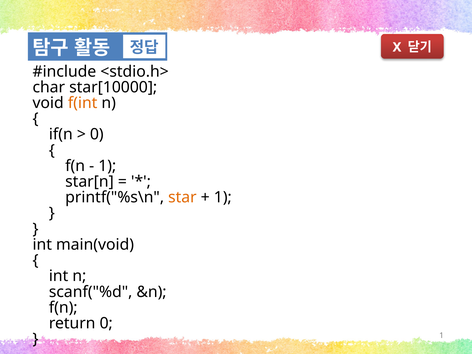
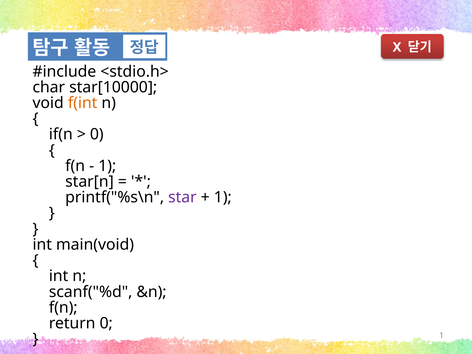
star colour: orange -> purple (182, 197)
